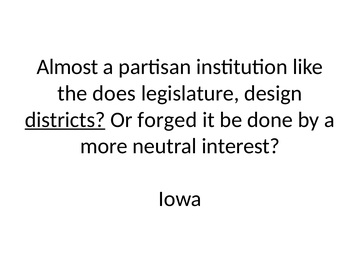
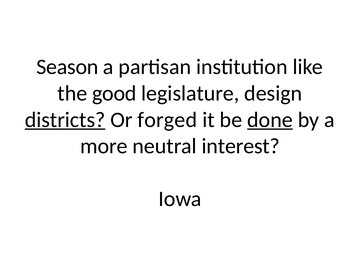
Almost: Almost -> Season (67, 67)
does: does -> good (114, 93)
done underline: none -> present (270, 120)
